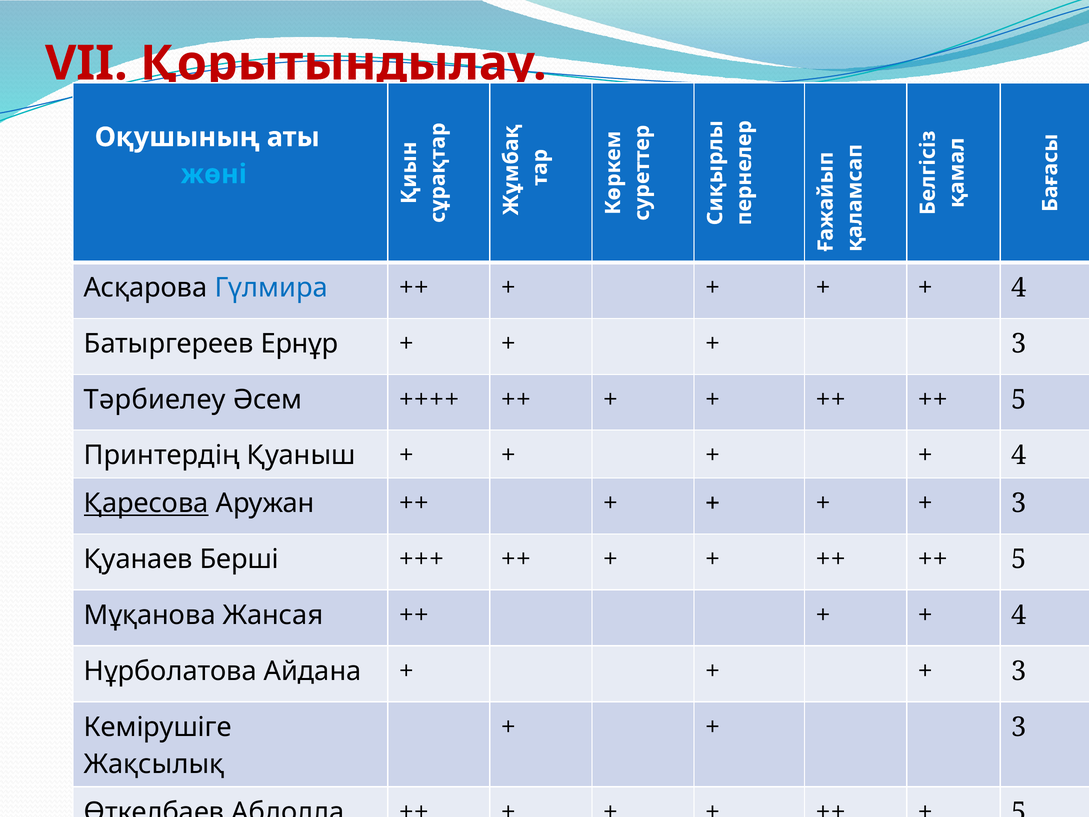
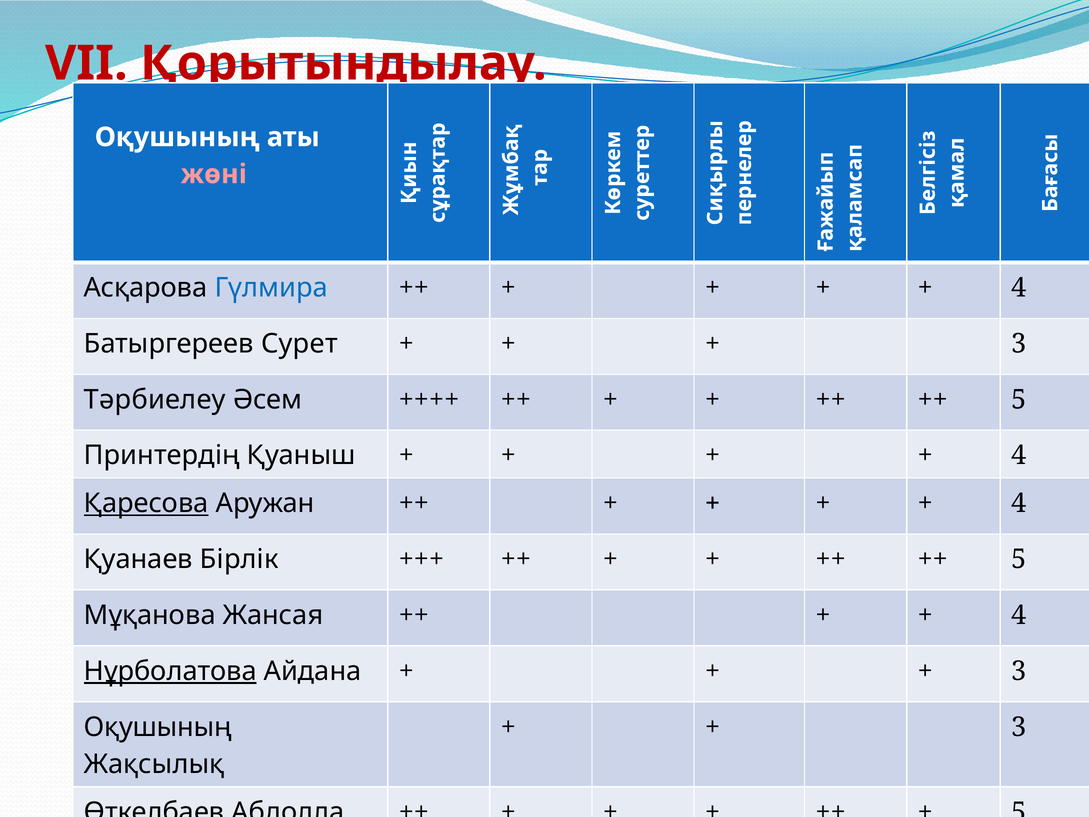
жөні colour: light blue -> pink (214, 174)
Ернұр: Ернұр -> Сурет (299, 344)
3: 3 -> 4 (1019, 503)
Берші: Берші -> Бірлік (239, 559)
Нұрболатова underline: none -> present (170, 671)
Кемірушіге: Кемірушіге -> Оқушының (158, 727)
